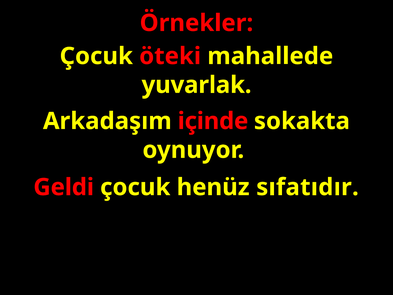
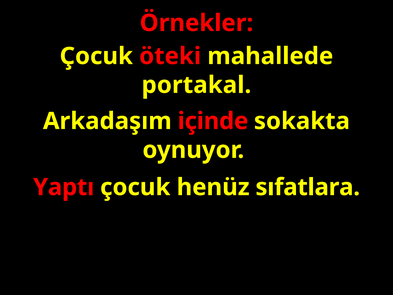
yuvarlak: yuvarlak -> portakal (196, 85)
Geldi: Geldi -> Yaptı (64, 187)
sıfatıdır: sıfatıdır -> sıfatlara (308, 187)
